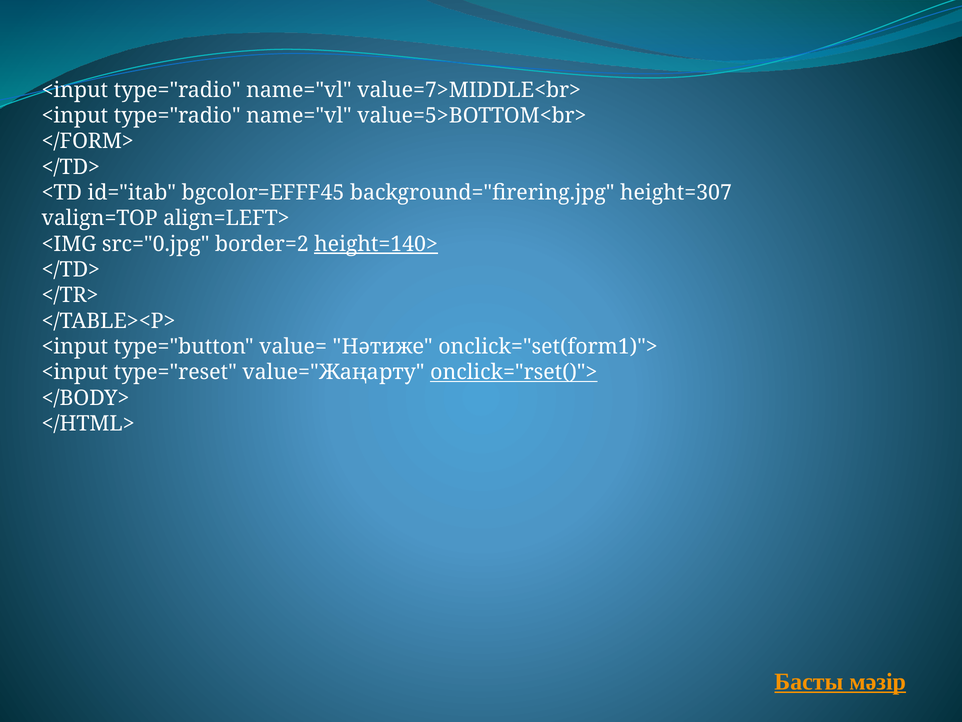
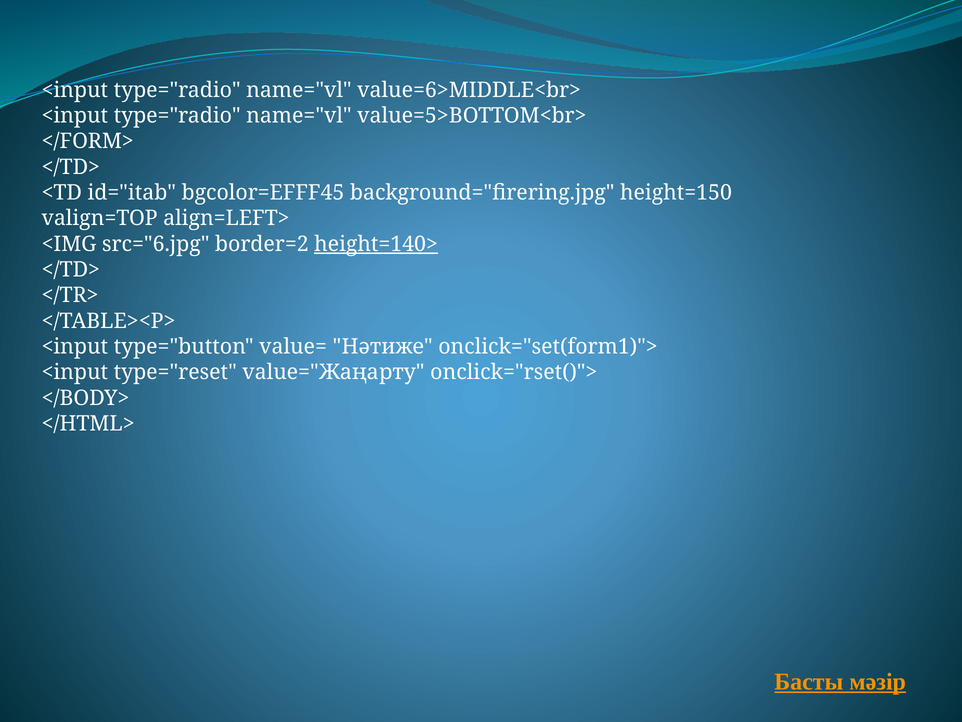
value=7>MIDDLE<br>: value=7>MIDDLE<br> -> value=6>MIDDLE<br> (469, 90)
height=307: height=307 -> height=150 (676, 193)
src="0.jpg: src="0.jpg -> src="6.jpg (156, 244)
onclick="rset()"> underline: present -> none (514, 372)
